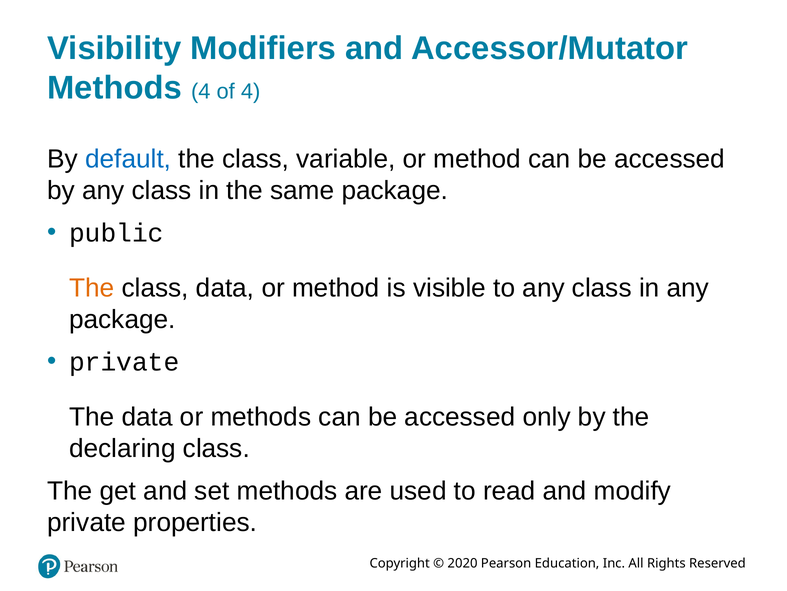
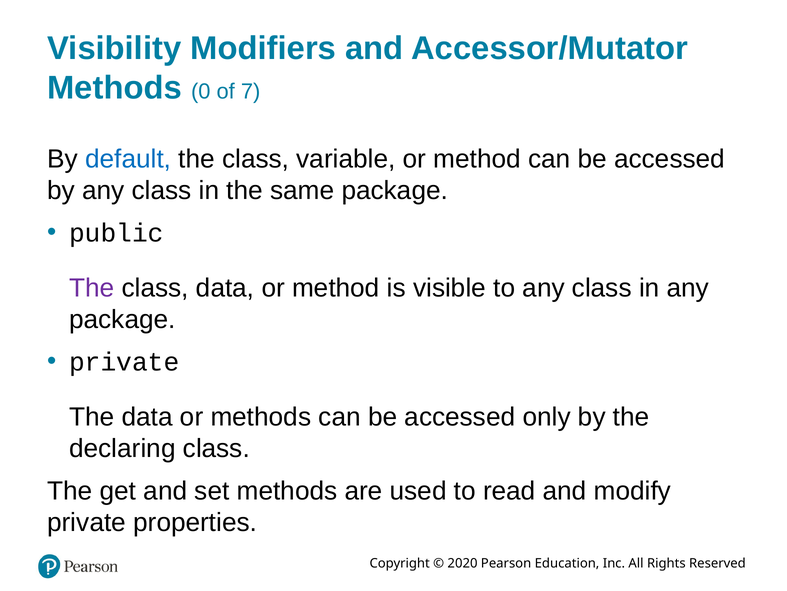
Methods 4: 4 -> 0 (201, 91)
of 4: 4 -> 7 (251, 91)
The colour: orange -> purple (92, 288)
